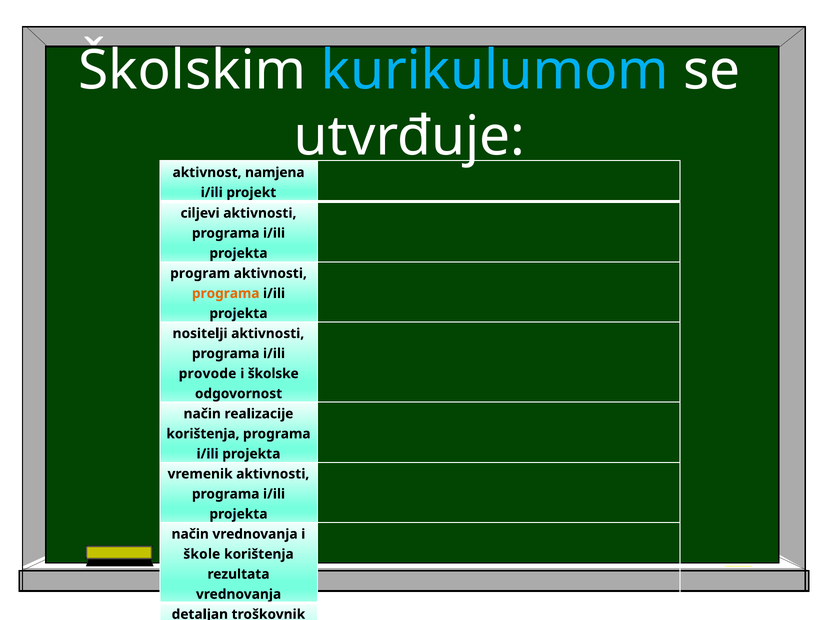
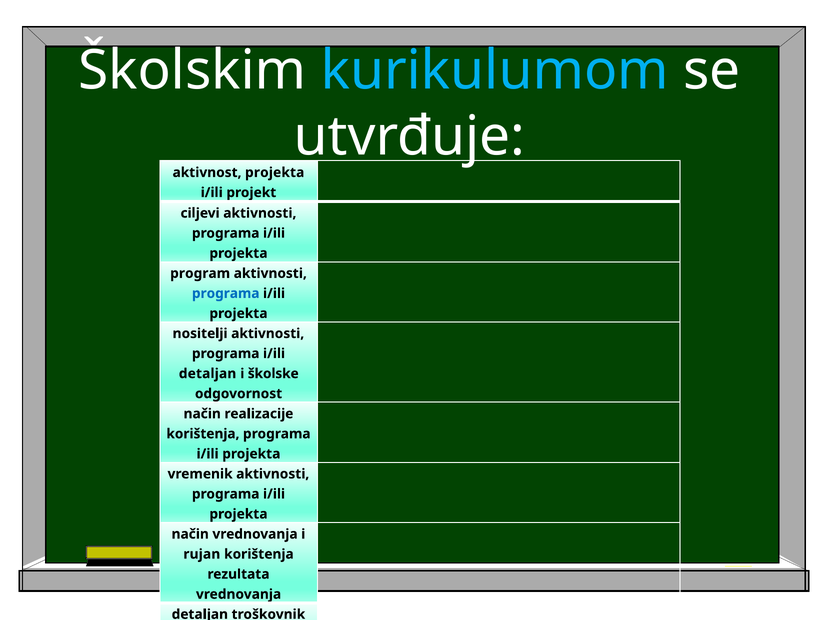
aktivnost namjena: namjena -> projekta (275, 172)
programa colour: orange -> blue (226, 293)
provode: provode -> detaljan (208, 373)
škole: škole -> rujan (202, 554)
